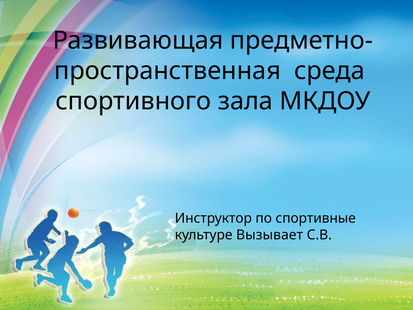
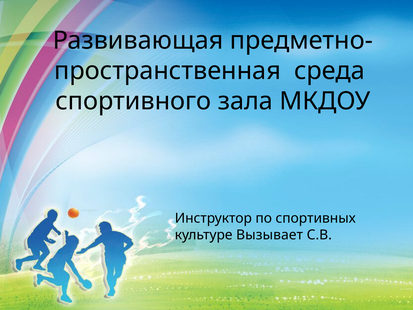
спортивные: спортивные -> спортивных (316, 218)
